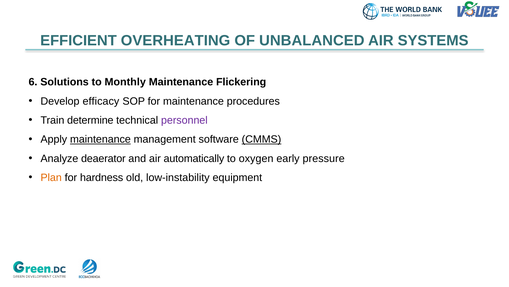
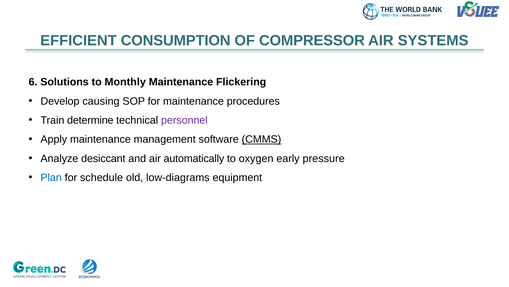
OVERHEATING: OVERHEATING -> CONSUMPTION (176, 41)
UNBALANCED: UNBALANCED -> COMPRESSOR (312, 41)
efficacy: efficacy -> causing (101, 101)
maintenance underline: present -> none (100, 139)
deaerator: deaerator -> desiccant (103, 158)
Plan colour: orange -> blue (51, 177)
hardness: hardness -> schedule (102, 177)
low-instability: low-instability -> low-diagrams (178, 177)
